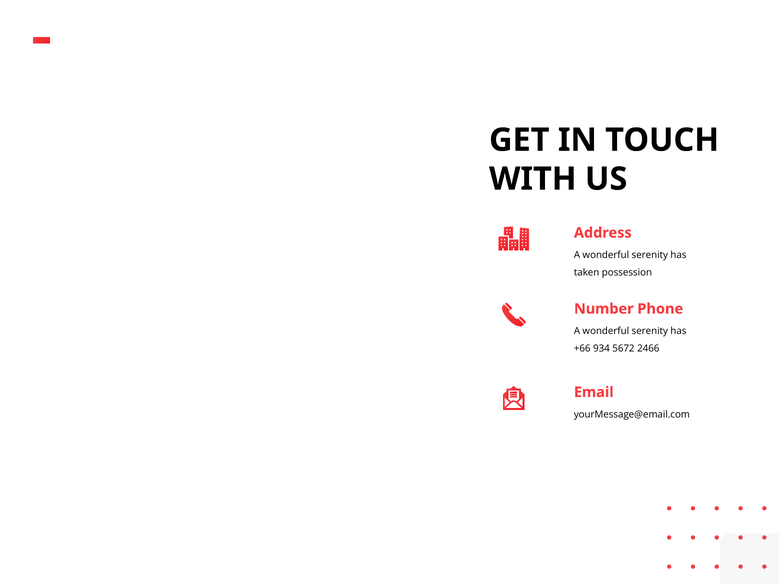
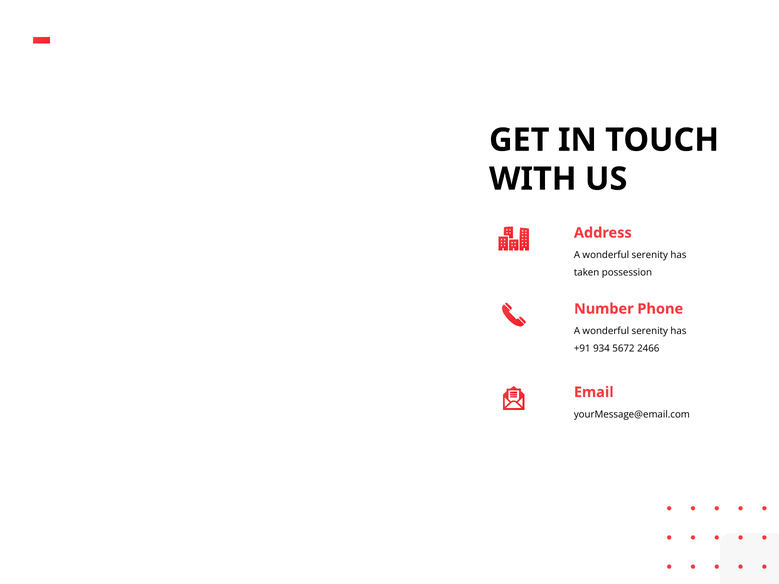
+66: +66 -> +91 (582, 349)
